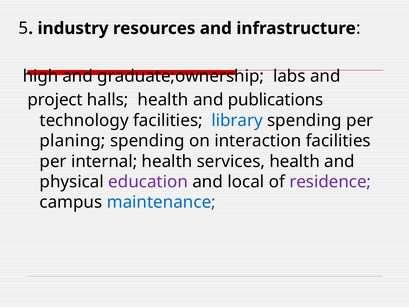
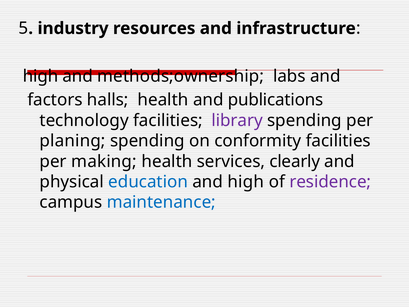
graduate;ownership: graduate;ownership -> methods;ownership (181, 76)
project: project -> factors (55, 100)
library colour: blue -> purple (237, 120)
interaction: interaction -> conformity (258, 141)
internal: internal -> making (104, 161)
services health: health -> clearly (295, 161)
education colour: purple -> blue (148, 182)
and local: local -> high (246, 182)
